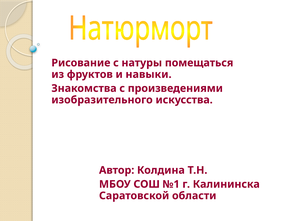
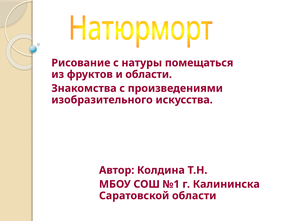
и навыки: навыки -> области (149, 74)
